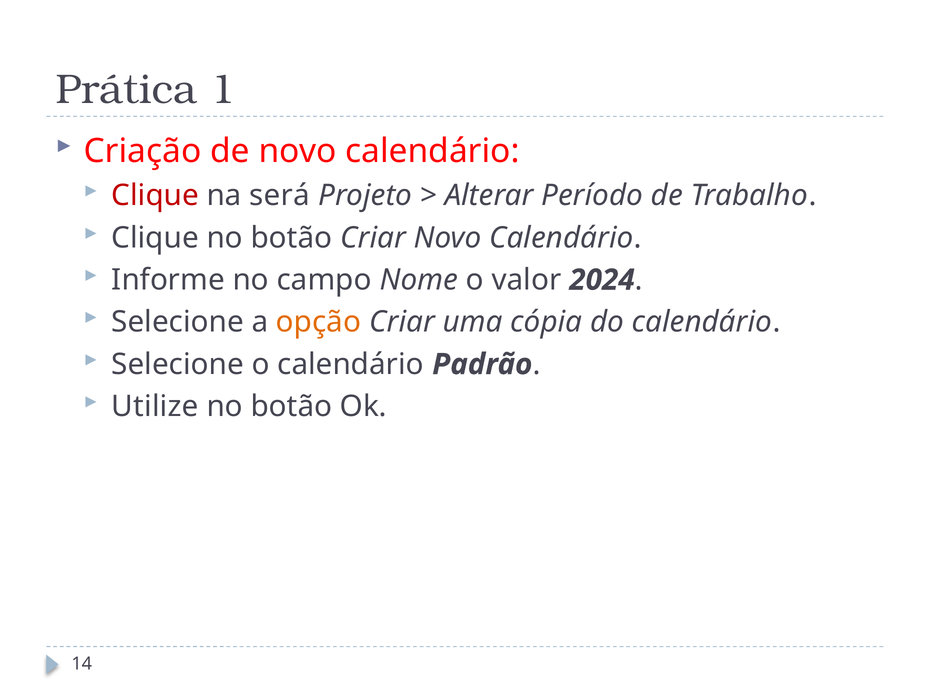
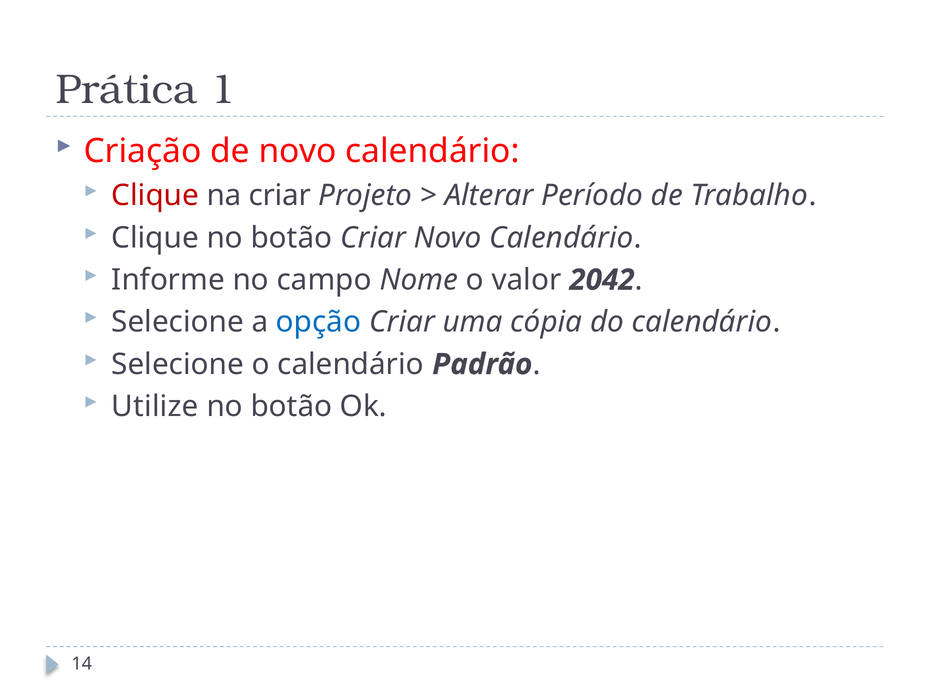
na será: será -> criar (280, 195)
2024: 2024 -> 2042 (602, 280)
opção colour: orange -> blue (318, 322)
